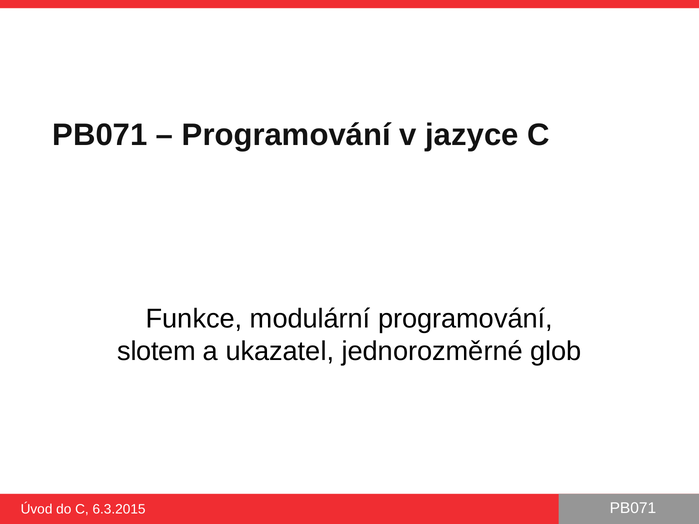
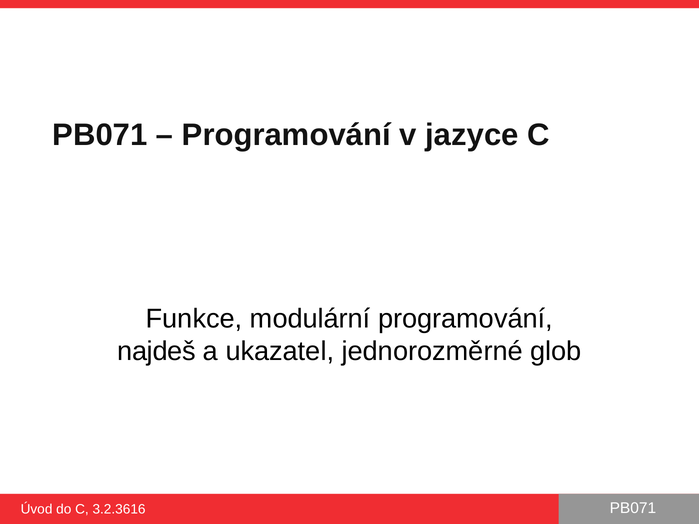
slotem: slotem -> najdeš (157, 351)
6.3.2015: 6.3.2015 -> 3.2.3616 (119, 509)
